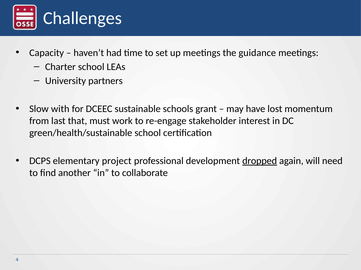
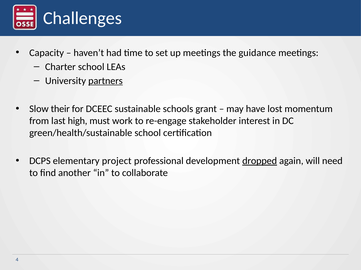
partners underline: none -> present (106, 81)
with: with -> their (60, 109)
that: that -> high (78, 121)
